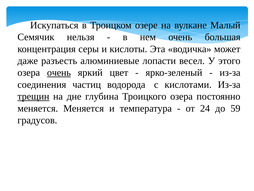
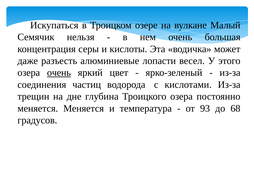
трещин underline: present -> none (33, 96)
24: 24 -> 93 (205, 108)
59: 59 -> 68 (235, 108)
